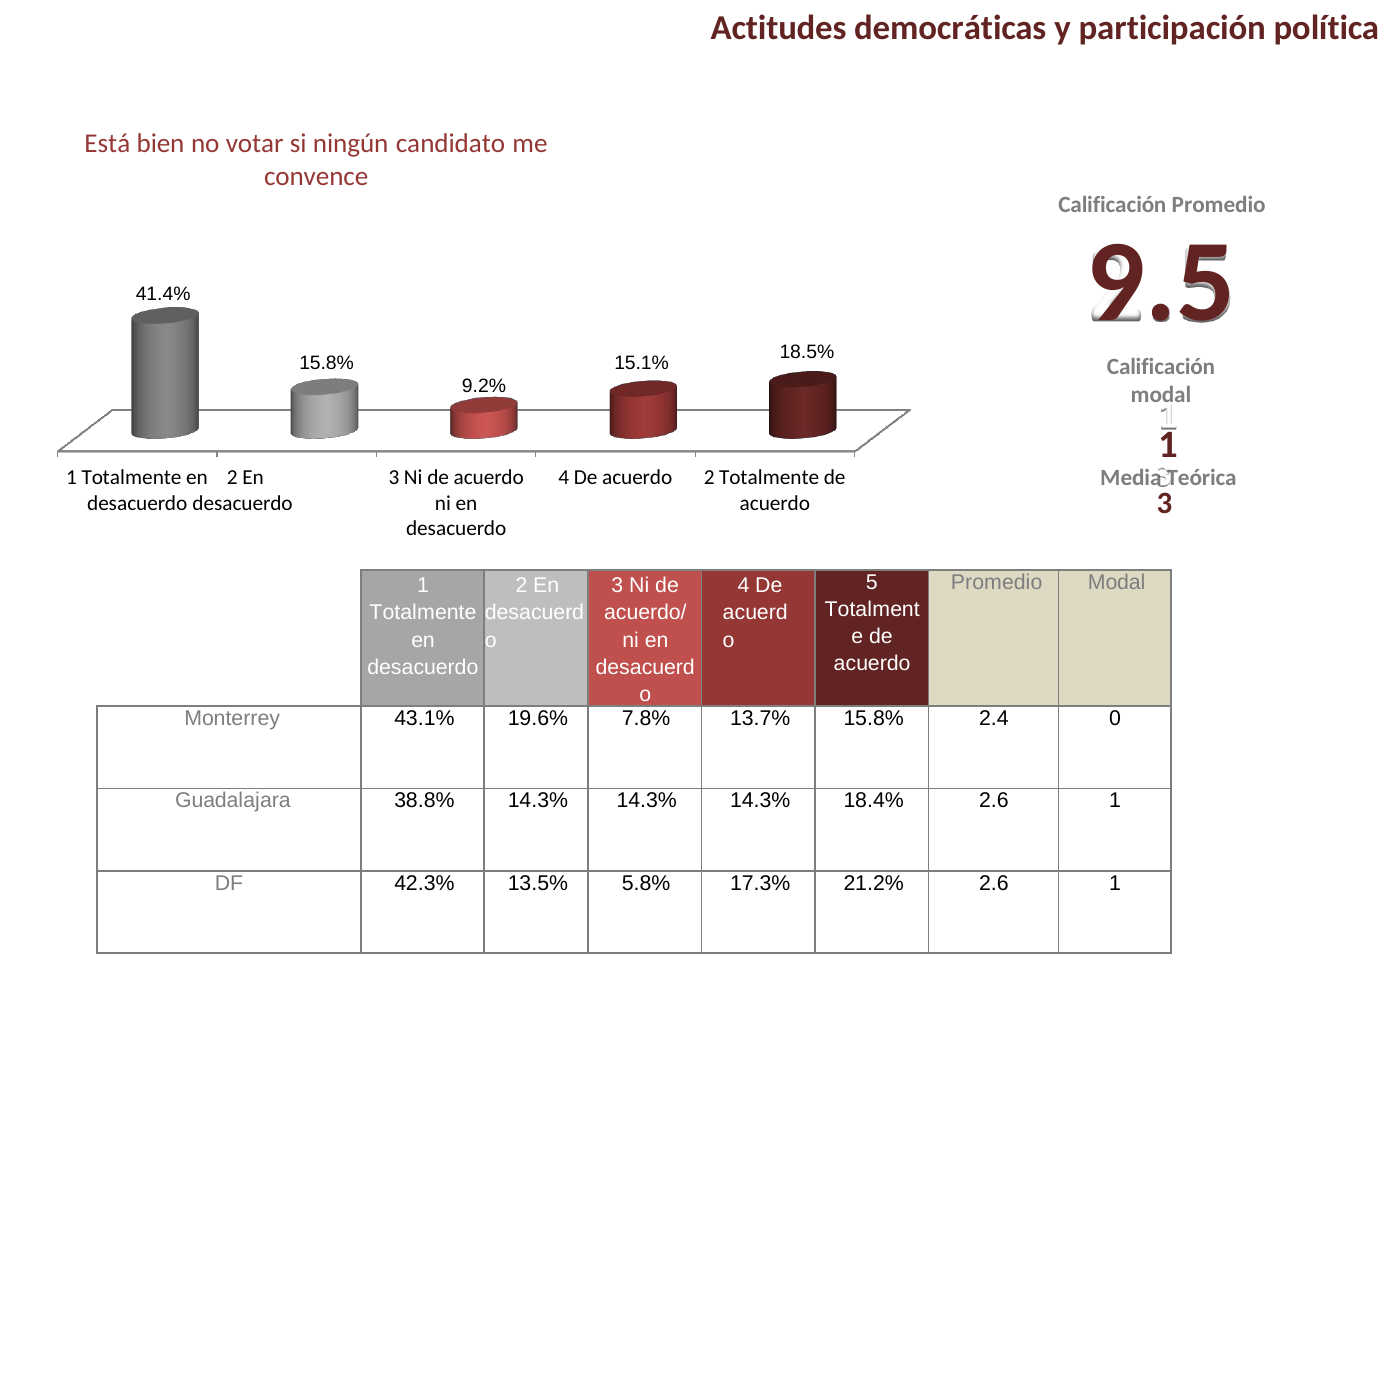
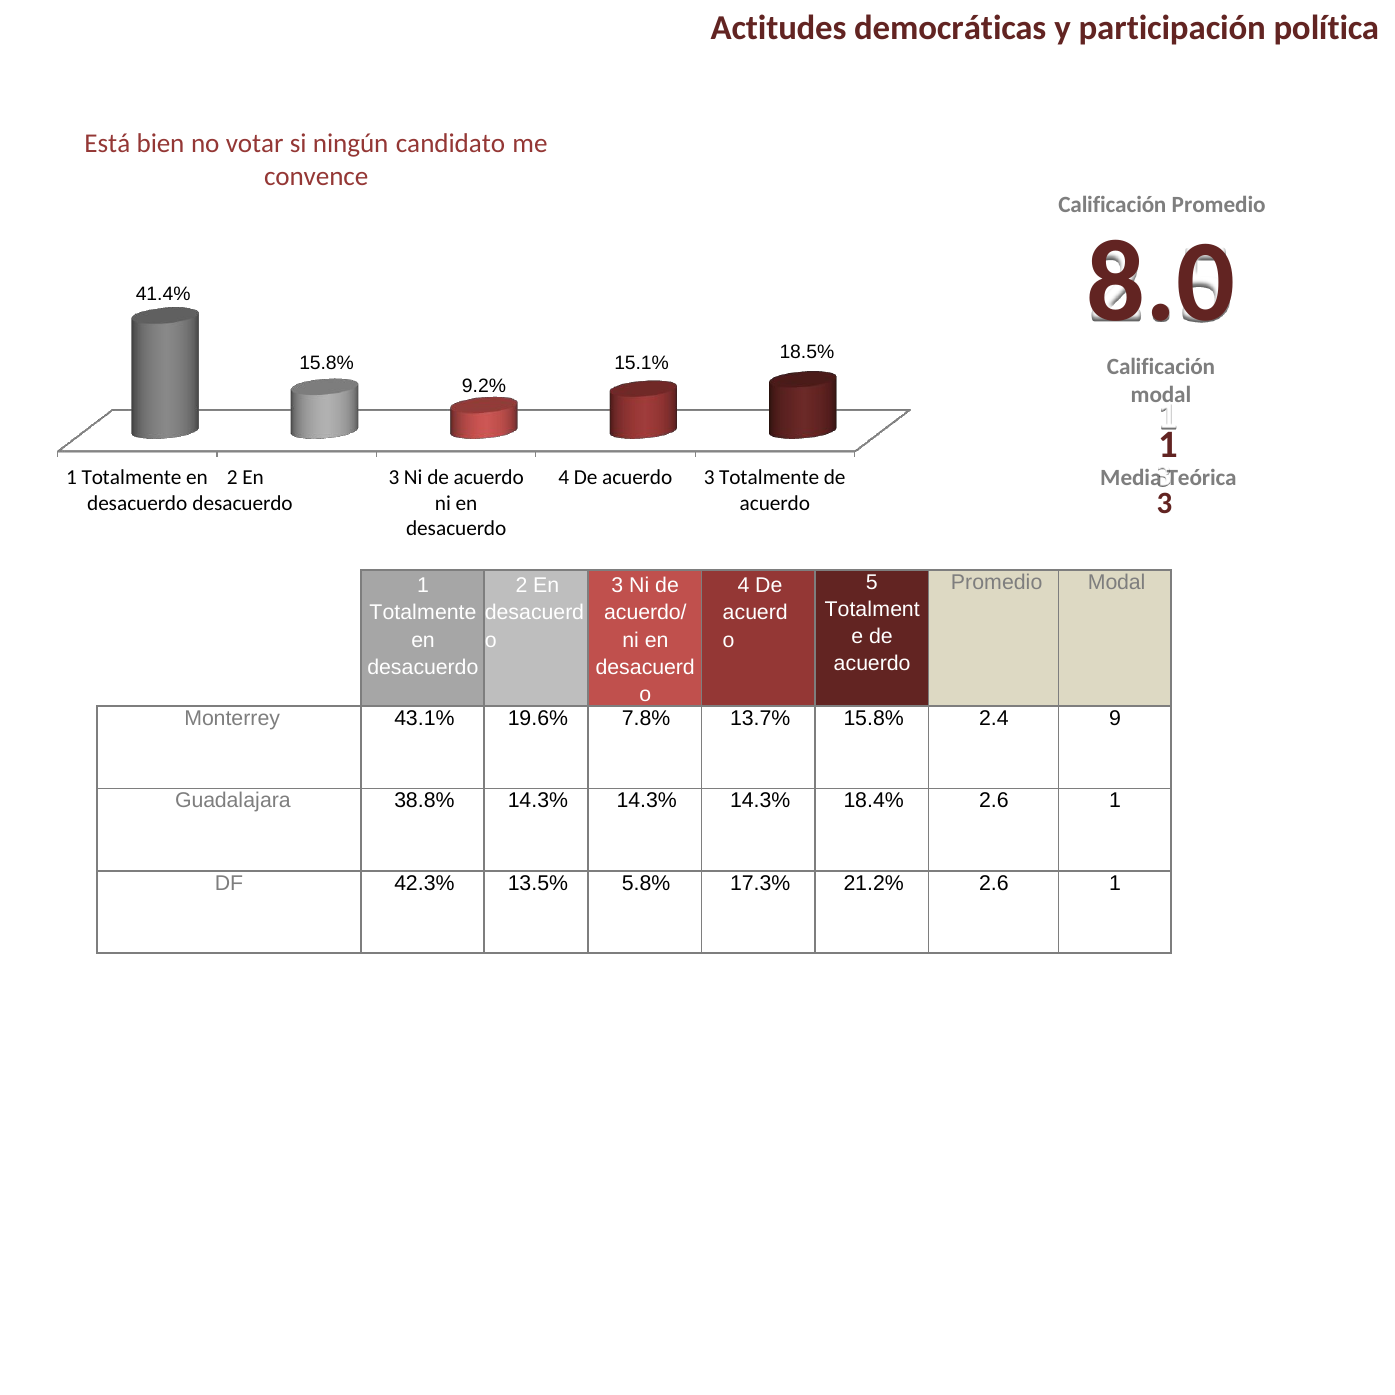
9.5: 9.5 -> 8.0 (1161, 282)
acuerdo 2: 2 -> 3 (709, 478)
0: 0 -> 9 (1115, 718)
